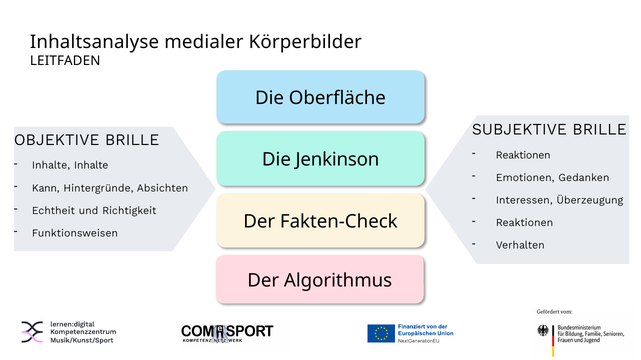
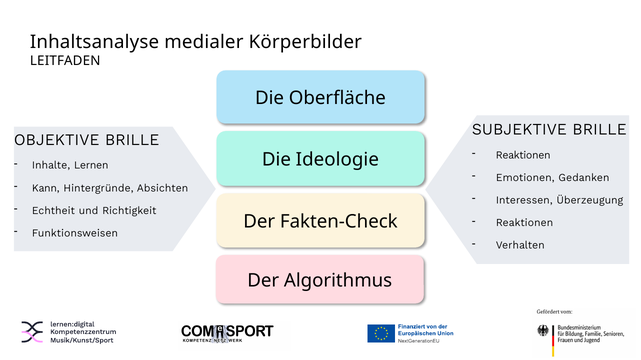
Jenkinson: Jenkinson -> Ideologie (337, 160)
Inhalte Inhalte: Inhalte -> Lernen (91, 166)
